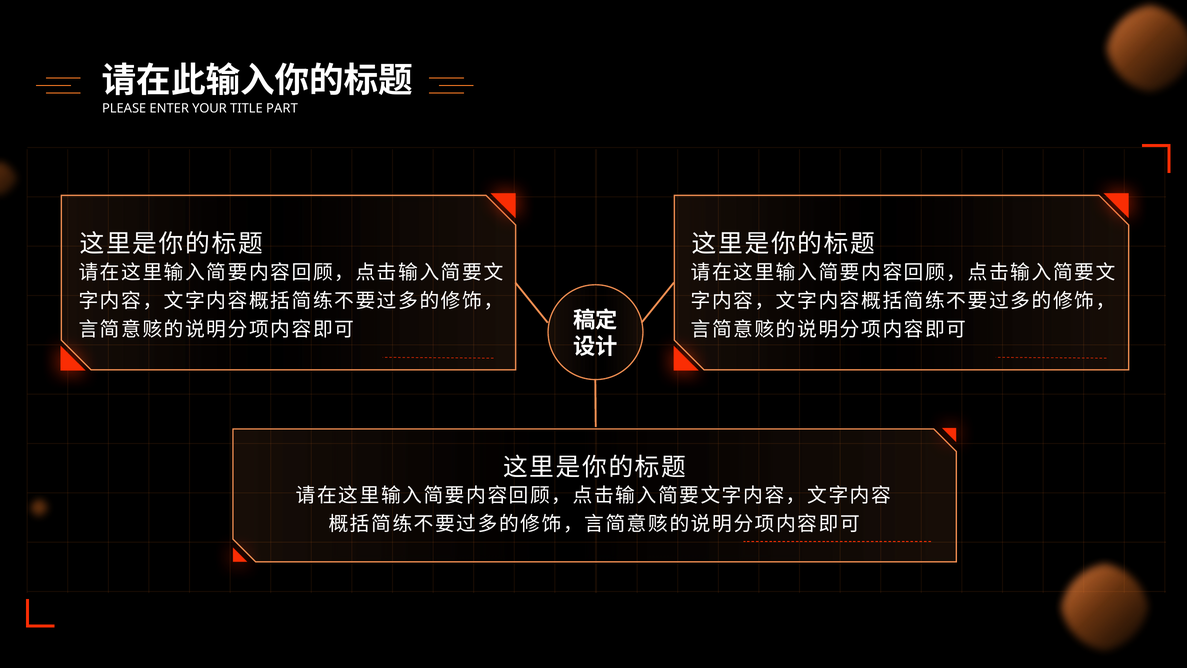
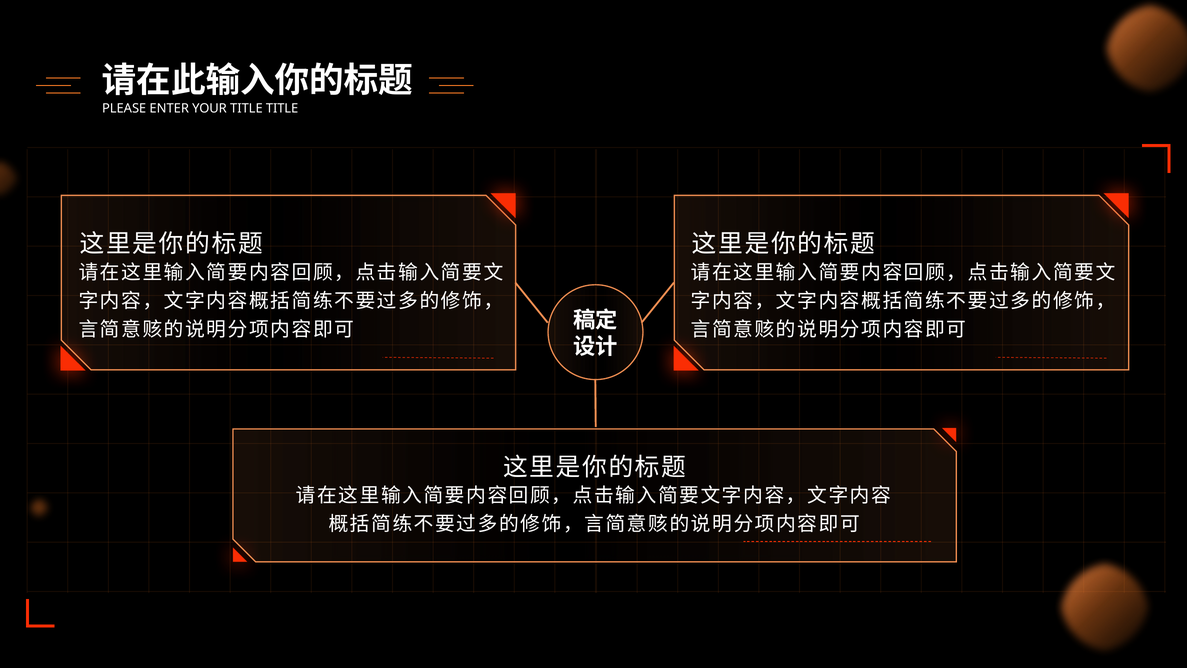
TITLE PART: PART -> TITLE (282, 108)
